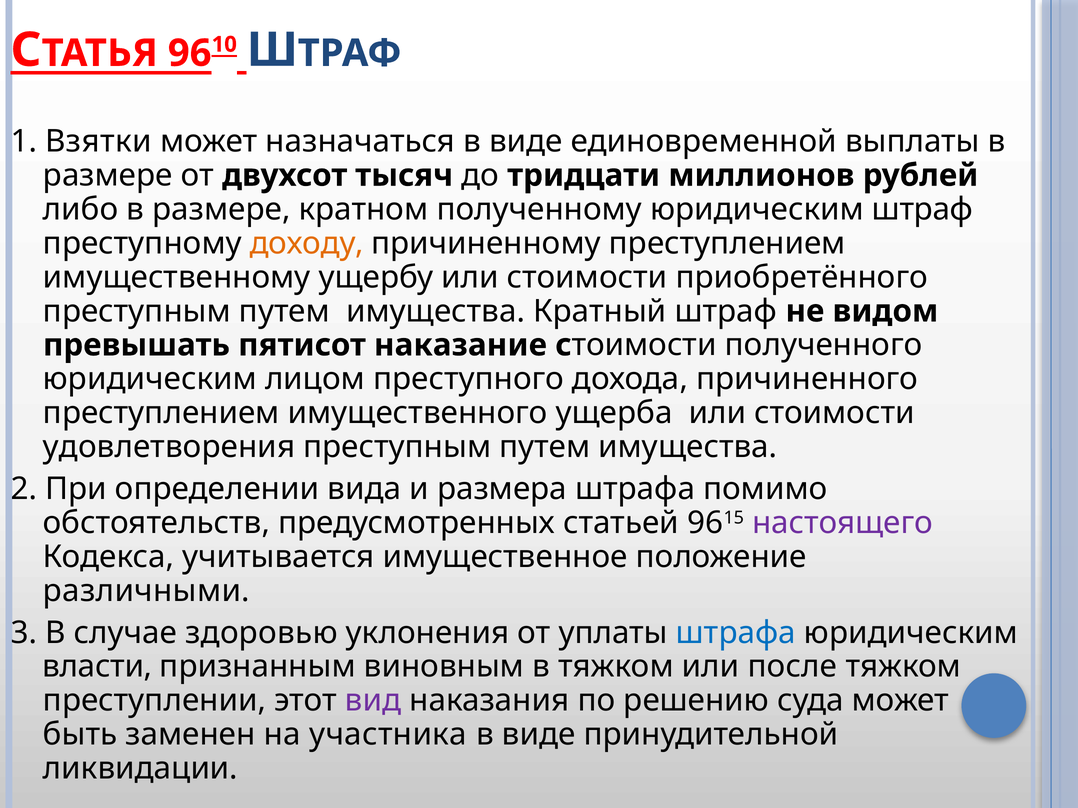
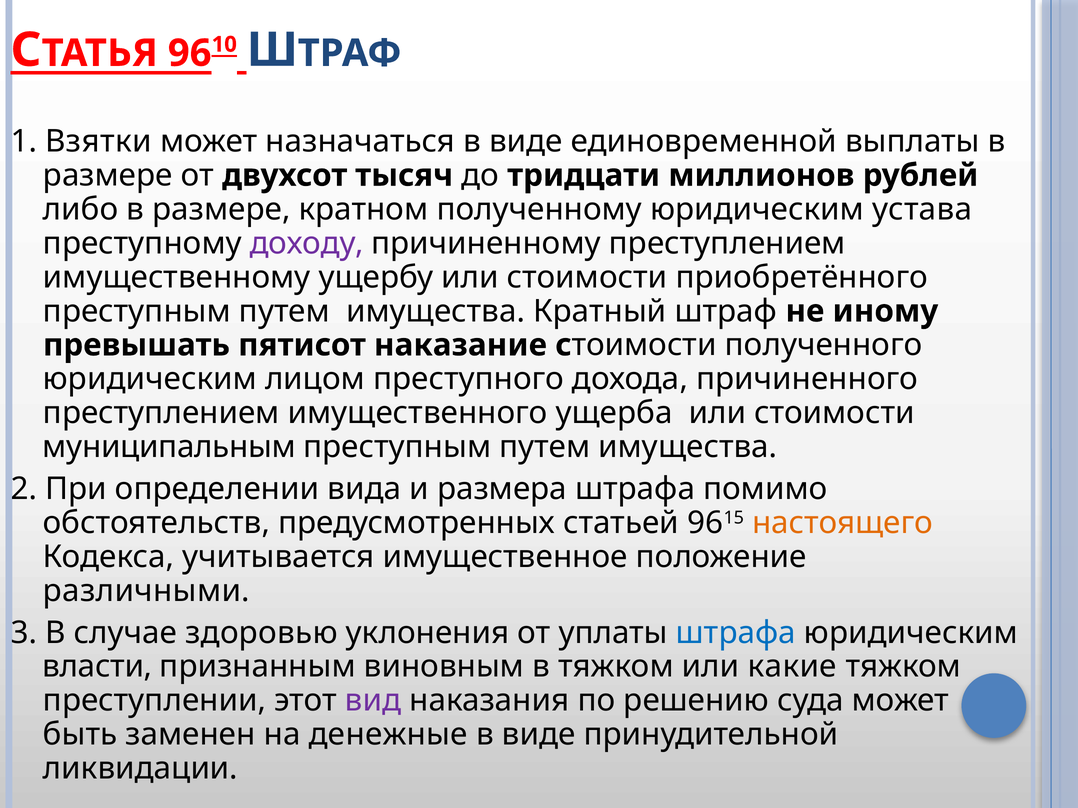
юридическим штраф: штраф -> устава (922, 209)
доходу colour: orange -> purple (307, 243)
видом: видом -> иному (885, 311)
удовлетворения: удовлетворения -> муниципальным (169, 447)
настоящего colour: purple -> orange (843, 523)
после: после -> какие (792, 667)
участника: участника -> денежные (388, 735)
